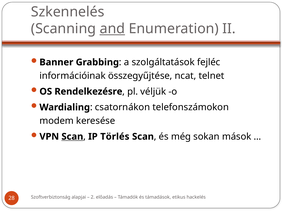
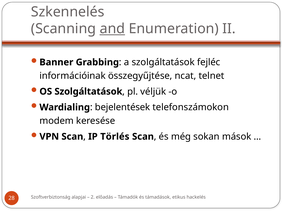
OS Rendelkezésre: Rendelkezésre -> Szolgáltatások (88, 92)
csatornákon: csatornákon -> bejelentések (123, 108)
Scan underline: present -> none (72, 137)
